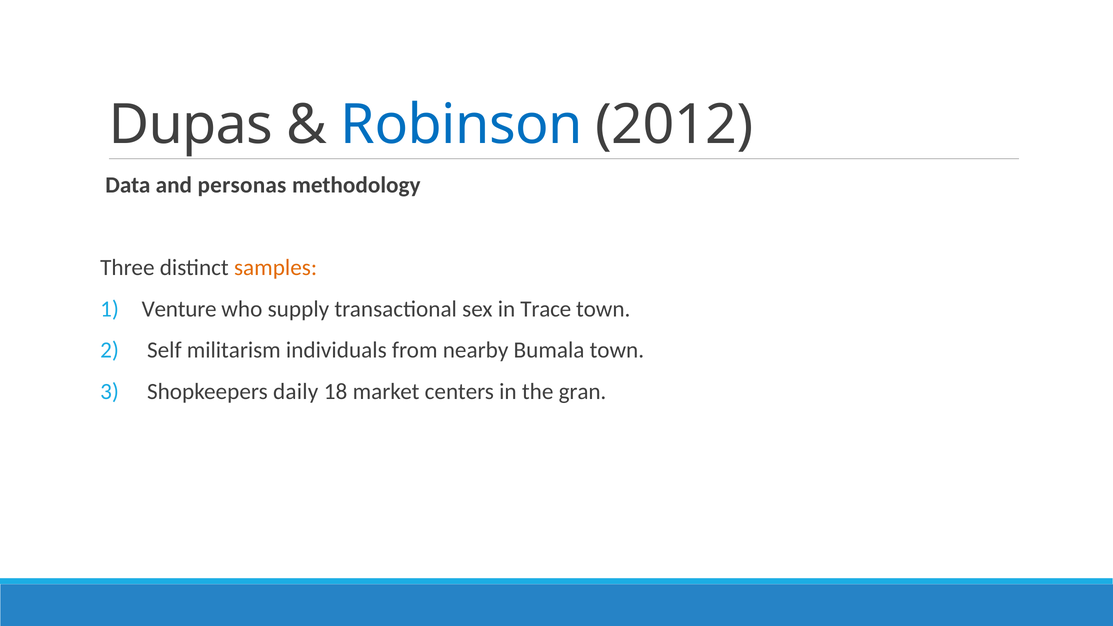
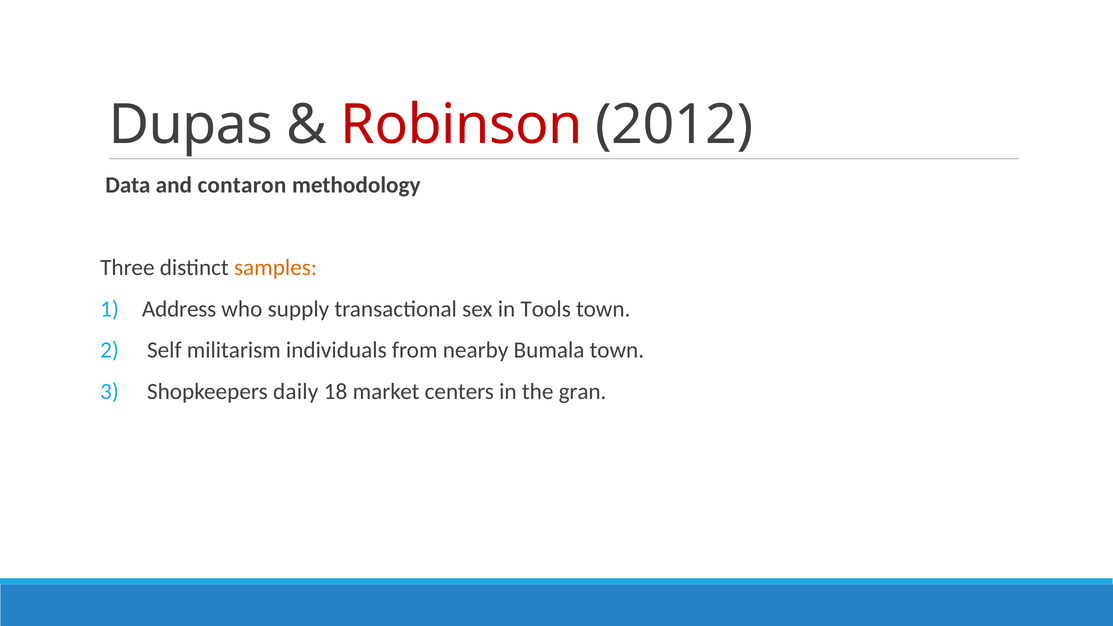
Robinson colour: blue -> red (462, 125)
personas: personas -> contaron (242, 185)
Venture: Venture -> Address (179, 309)
Trace: Trace -> Tools (546, 309)
